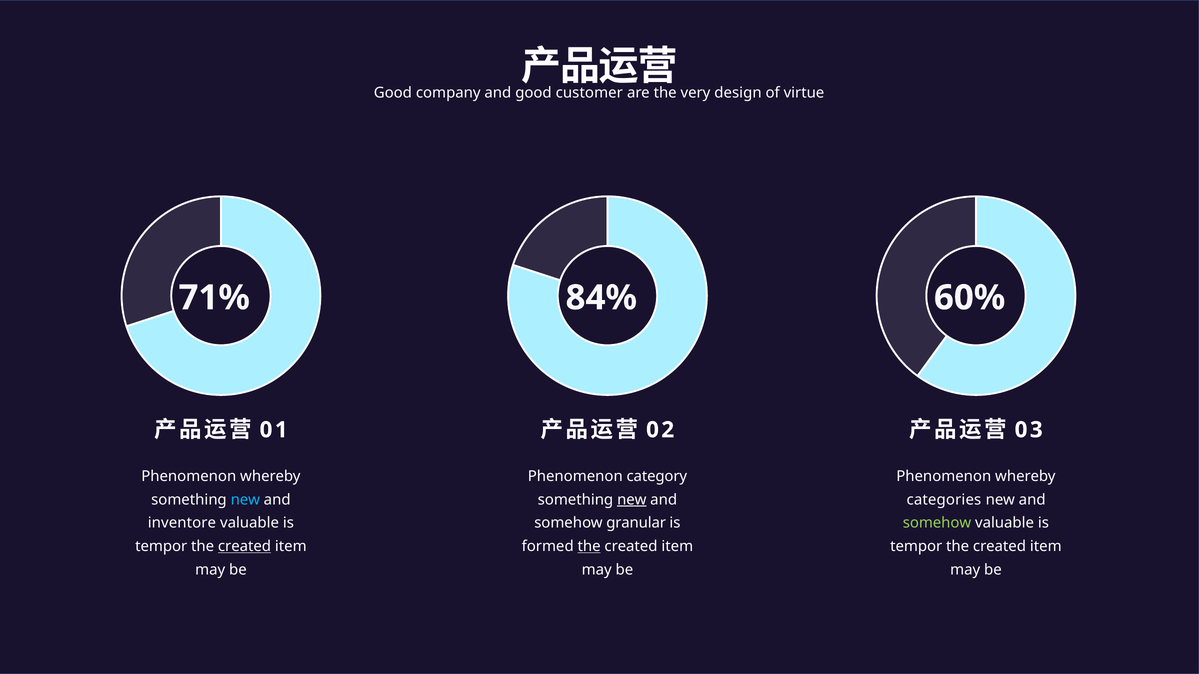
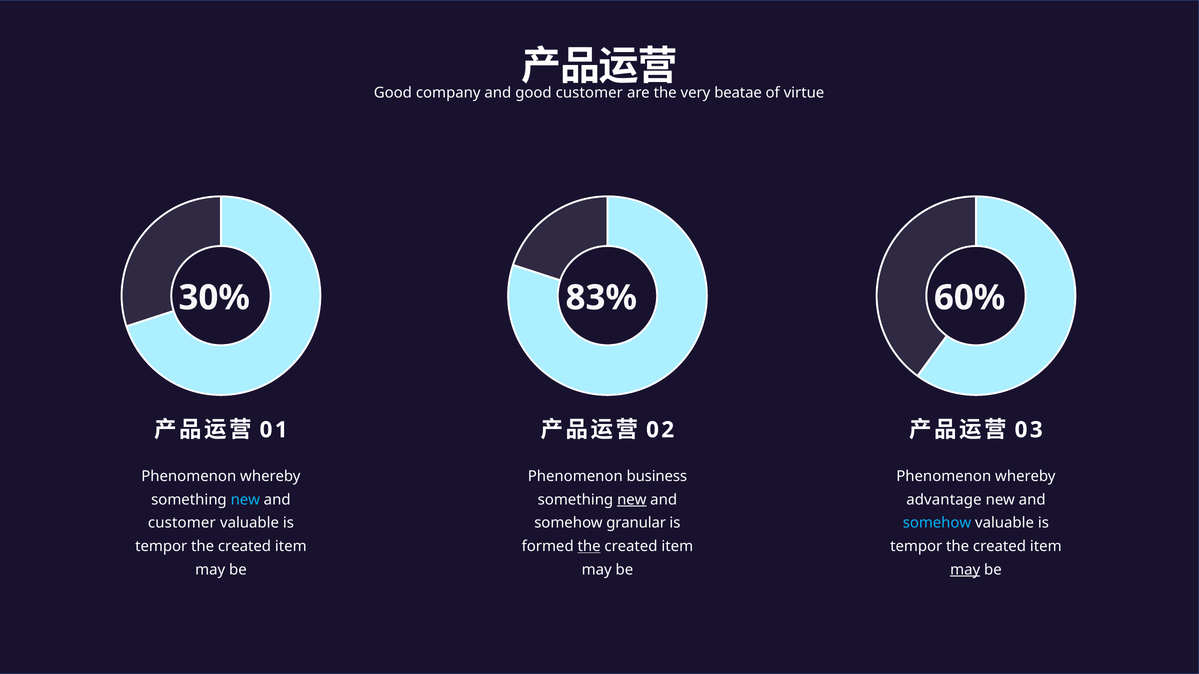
design: design -> beatae (738, 93)
71%: 71% -> 30% (214, 298)
84%: 84% -> 83% (601, 298)
category: category -> business (657, 477)
categories: categories -> advantage (944, 500)
inventore: inventore -> customer (182, 523)
somehow colour: light green -> light blue (937, 523)
created underline: present -> none (245, 547)
may underline: none -> present (965, 570)
